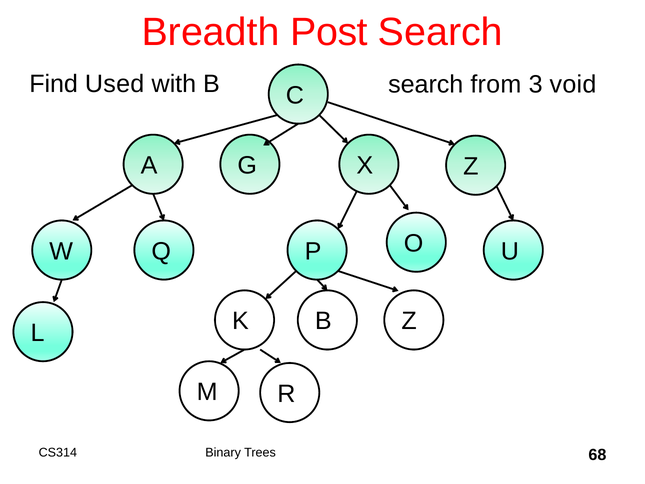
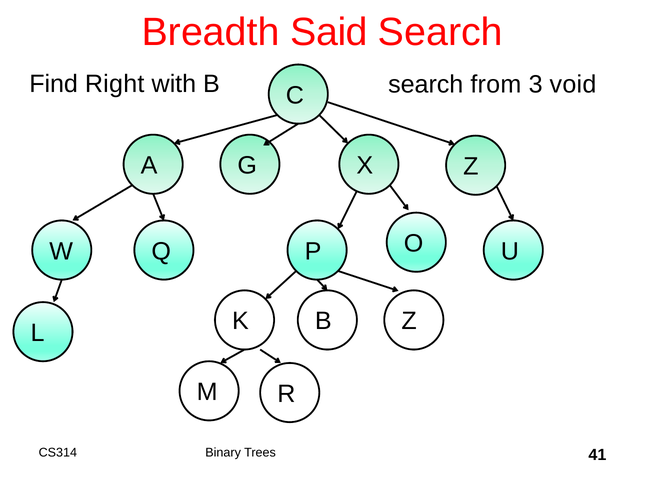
Post: Post -> Said (329, 32)
Used: Used -> Right (115, 84)
68: 68 -> 41 (597, 455)
